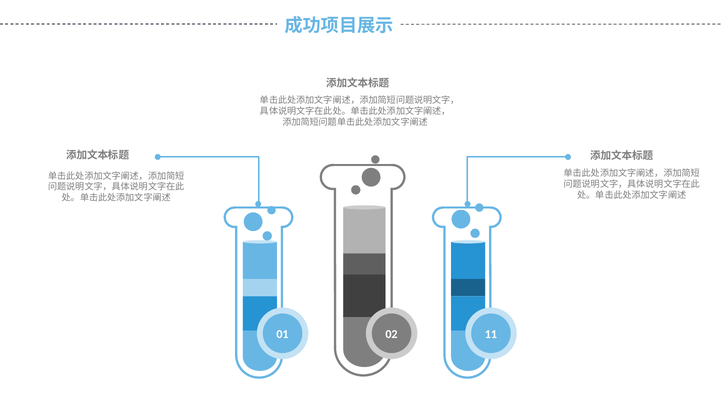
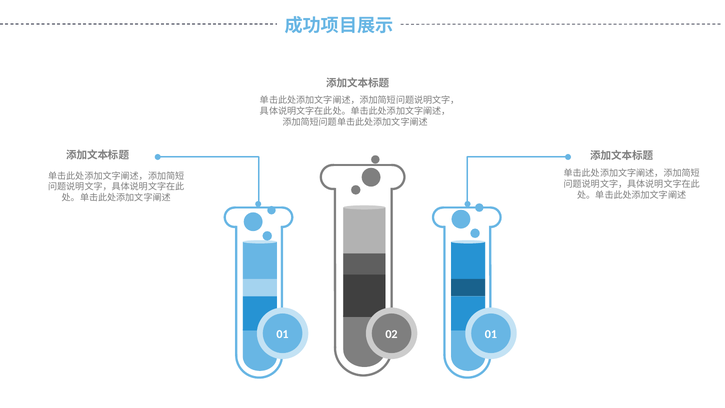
02 11: 11 -> 01 (491, 334)
